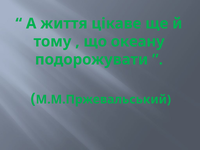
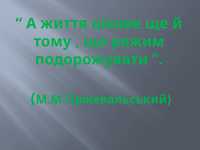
океану: океану -> режим (138, 42)
